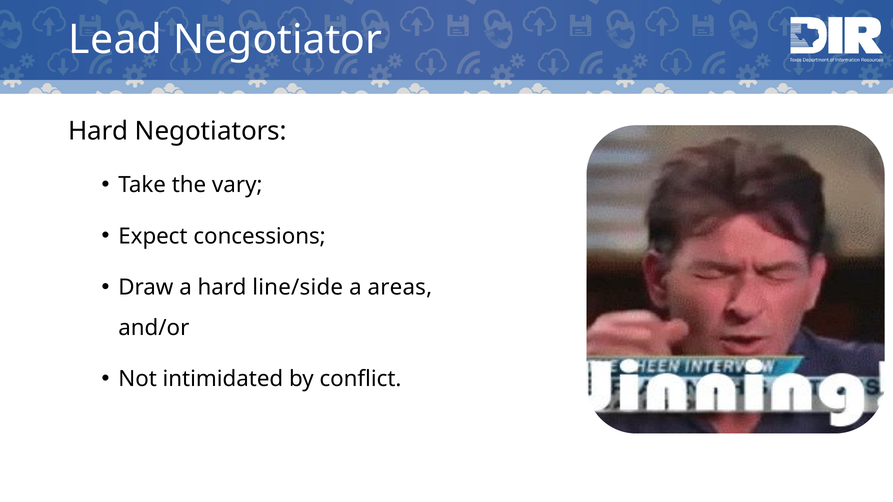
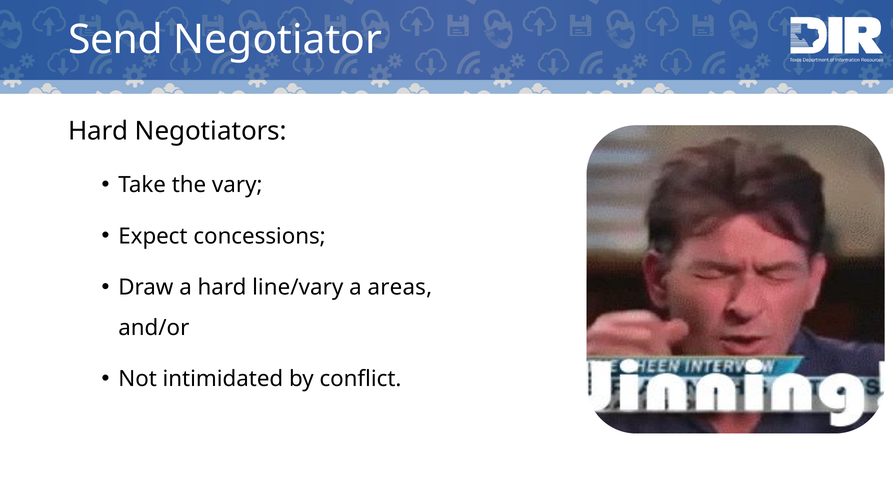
Lead: Lead -> Send (116, 40)
line/side: line/side -> line/vary (298, 288)
